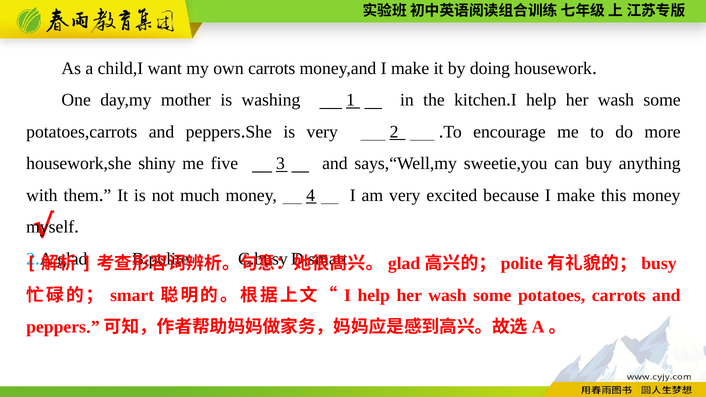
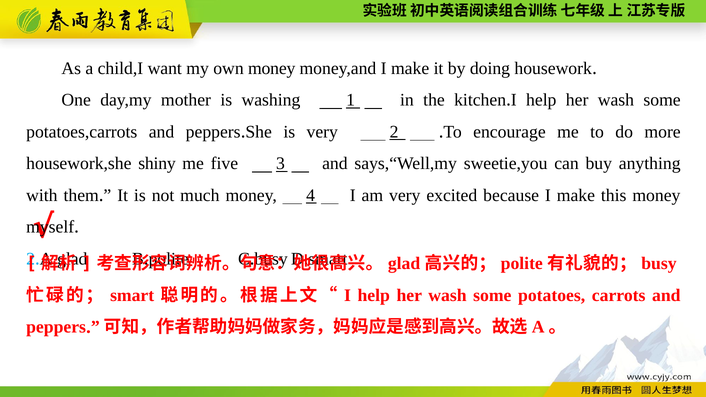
own carrots: carrots -> money (272, 68)
